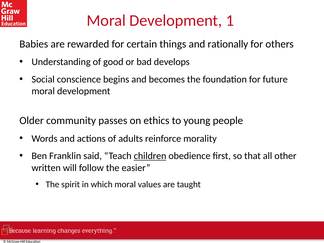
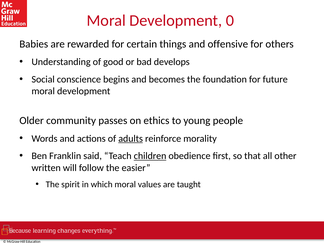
1: 1 -> 0 (230, 21)
rationally: rationally -> offensive (228, 44)
adults underline: none -> present (131, 139)
